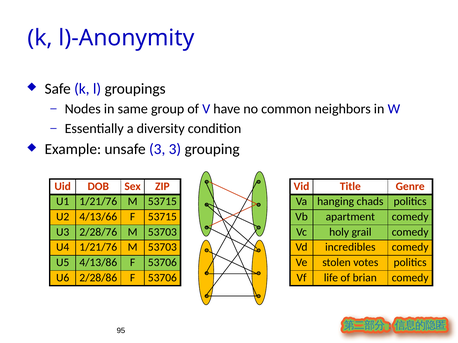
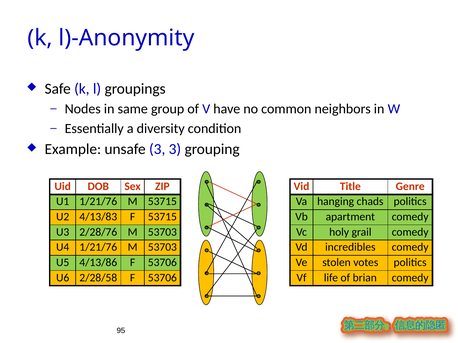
4/13/66: 4/13/66 -> 4/13/83 (98, 217)
2/28/86: 2/28/86 -> 2/28/58 (98, 278)
